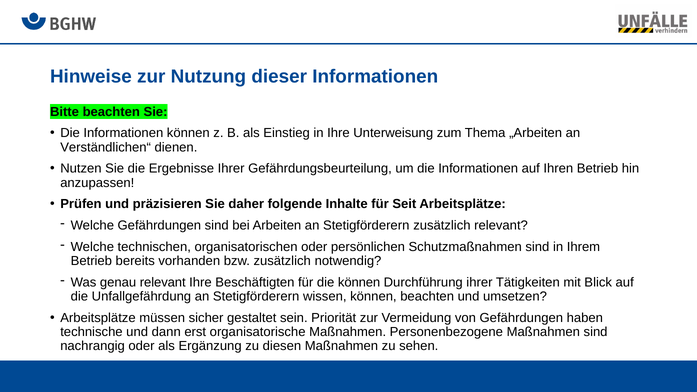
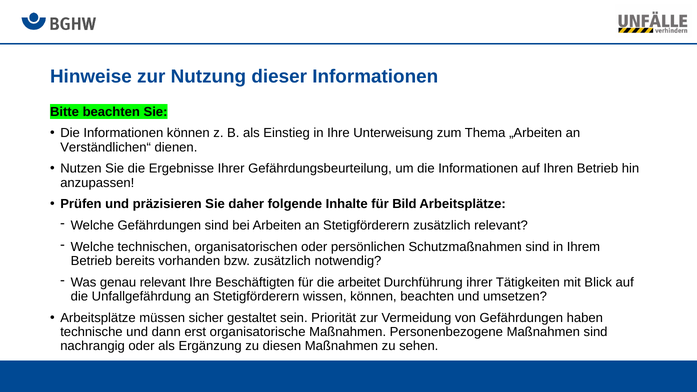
Seit: Seit -> Bild (404, 204)
die können: können -> arbeitet (359, 282)
